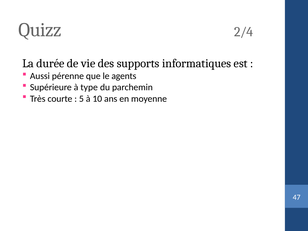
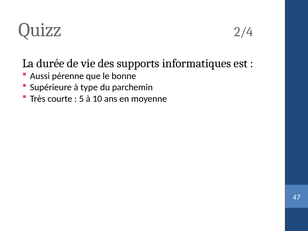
agents: agents -> bonne (124, 76)
